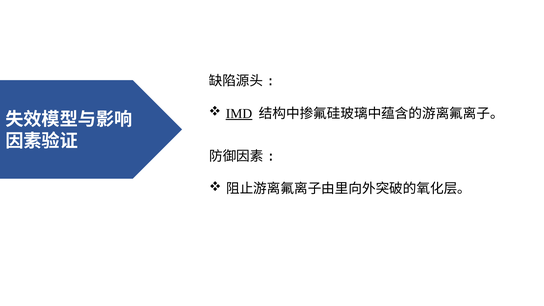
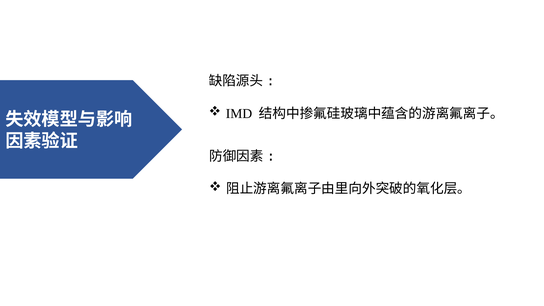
IMD underline: present -> none (239, 114)
